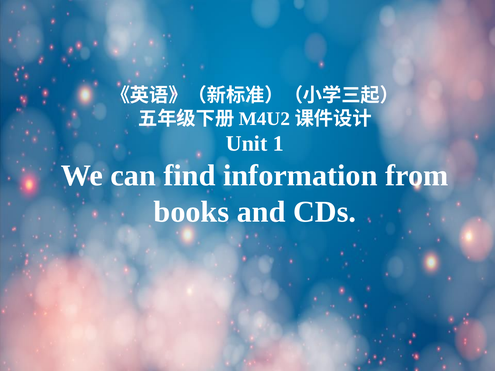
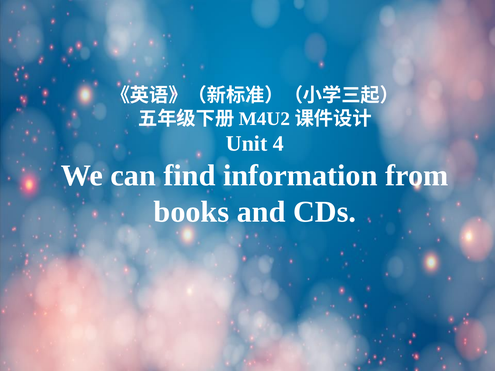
1: 1 -> 4 (278, 144)
